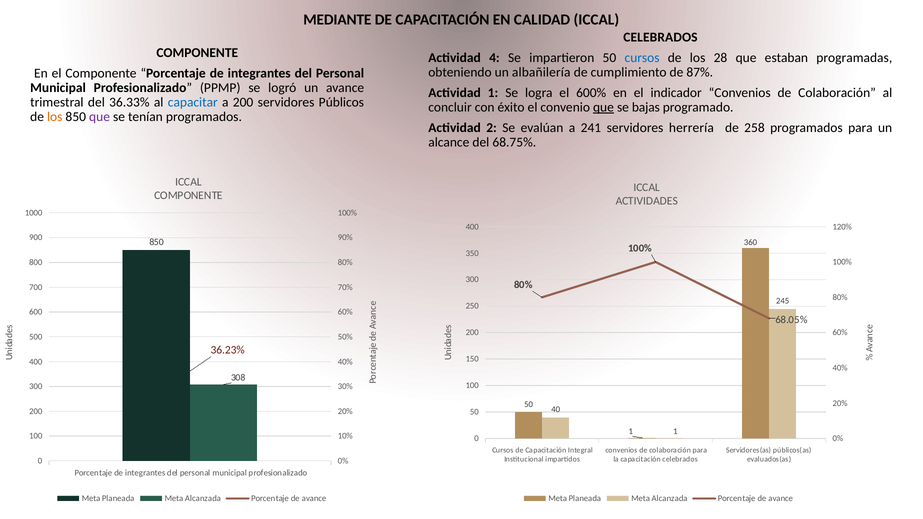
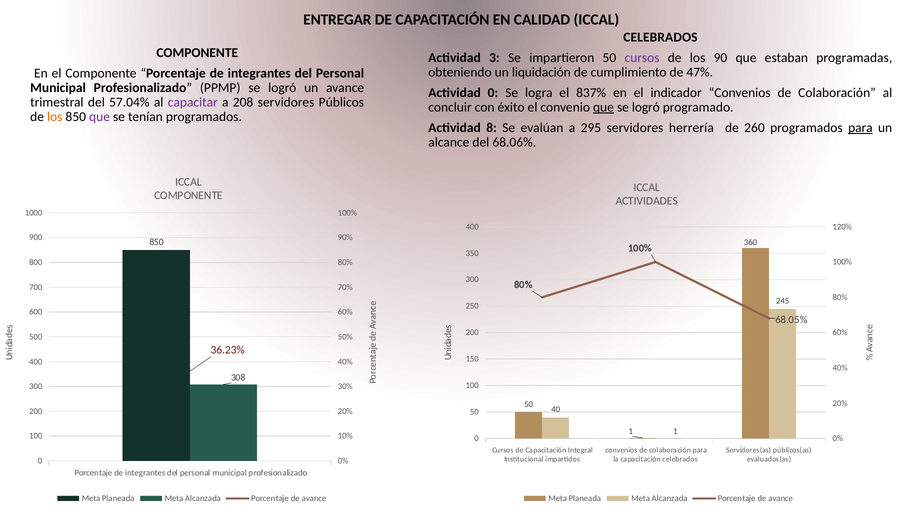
MEDIANTE: MEDIANTE -> ENTREGAR (337, 20)
4: 4 -> 3 (494, 58)
cursos colour: blue -> purple (642, 58)
28: 28 -> 90 (720, 58)
albañilería: albañilería -> liquidación (541, 72)
87%: 87% -> 47% (700, 72)
Actividad 1: 1 -> 0 (493, 93)
600%: 600% -> 837% (591, 93)
36.33%: 36.33% -> 57.04% (129, 102)
capacitar colour: blue -> purple (193, 102)
a 200: 200 -> 208 (243, 102)
bajas: bajas -> logró (646, 107)
2: 2 -> 8 (492, 128)
241: 241 -> 295 (591, 128)
258: 258 -> 260 (754, 128)
para underline: none -> present (860, 128)
68.75%: 68.75% -> 68.06% (514, 142)
